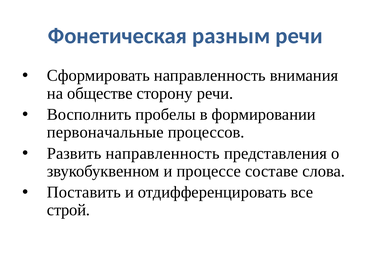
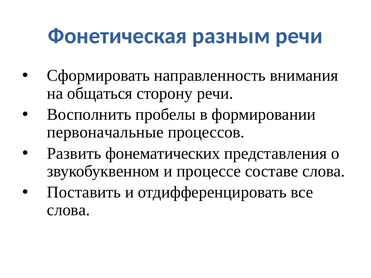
обществе: обществе -> общаться (100, 93)
Развить направленность: направленность -> фонематических (163, 153)
строй: строй -> слова (68, 210)
